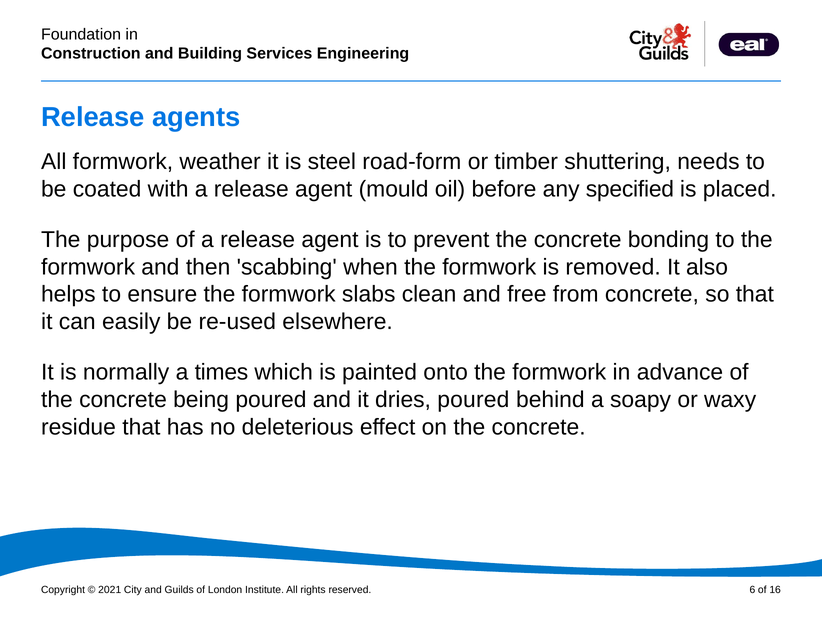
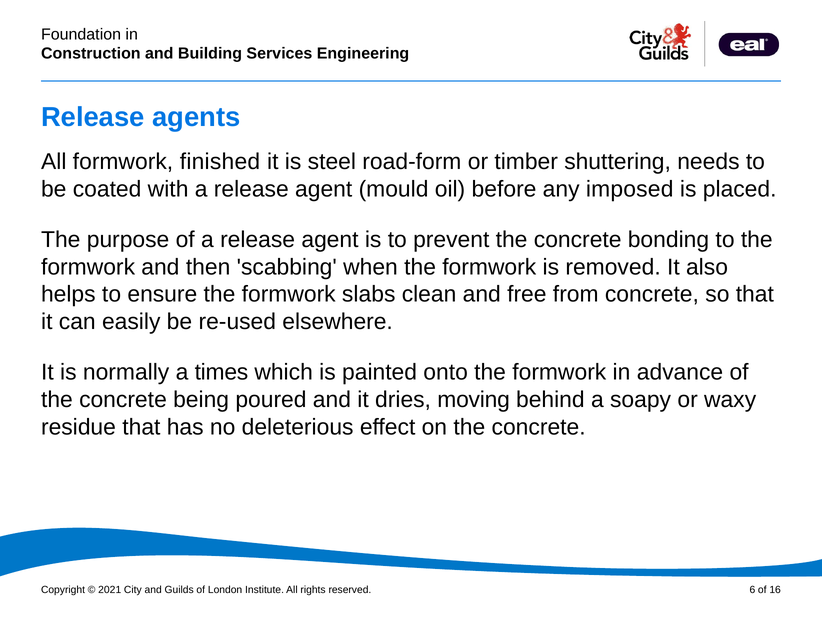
weather: weather -> finished (220, 162)
specified: specified -> imposed (630, 189)
dries poured: poured -> moving (474, 399)
